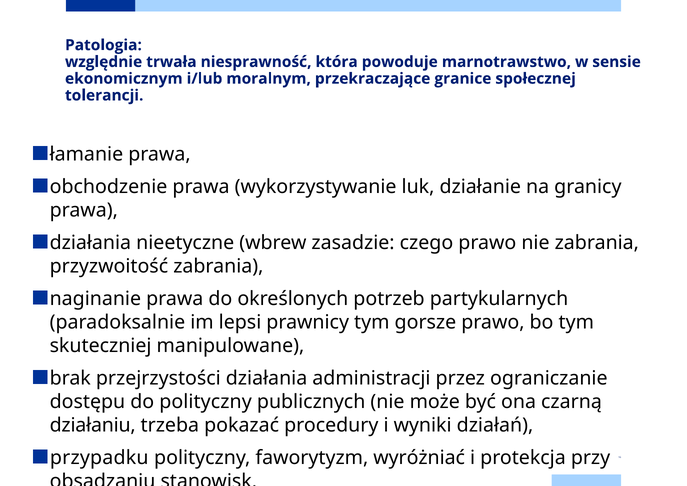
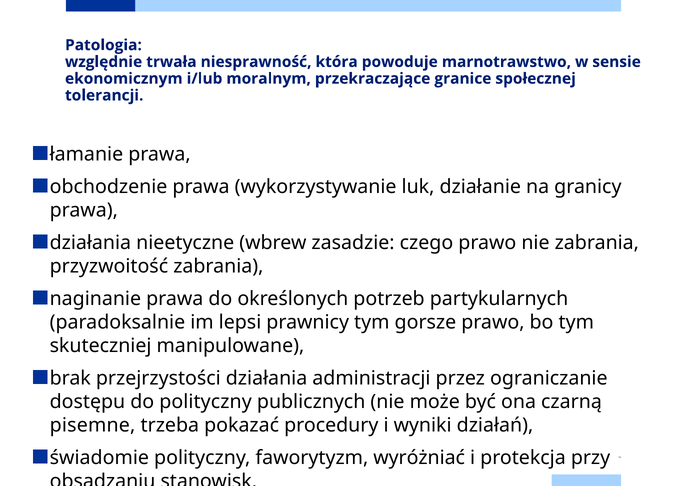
działaniu: działaniu -> pisemne (92, 425)
przypadku: przypadku -> świadomie (99, 458)
